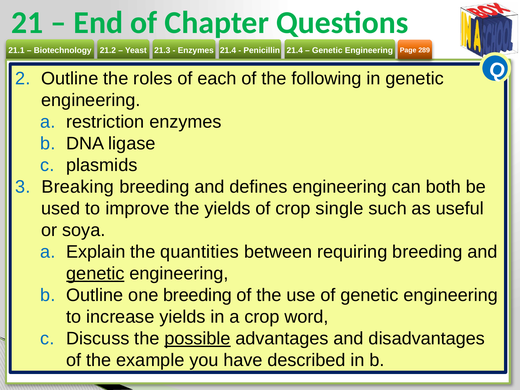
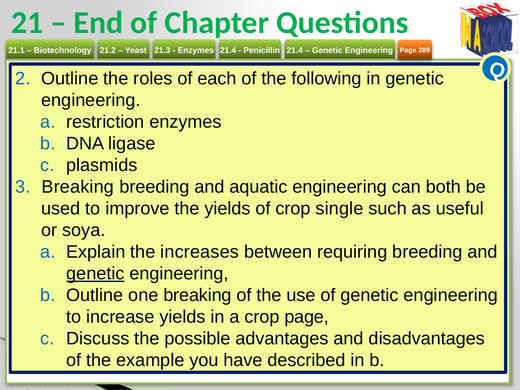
defines: defines -> aquatic (259, 187)
quantities: quantities -> increases (200, 252)
one breeding: breeding -> breaking (198, 295)
crop word: word -> page (307, 317)
possible underline: present -> none (197, 339)
